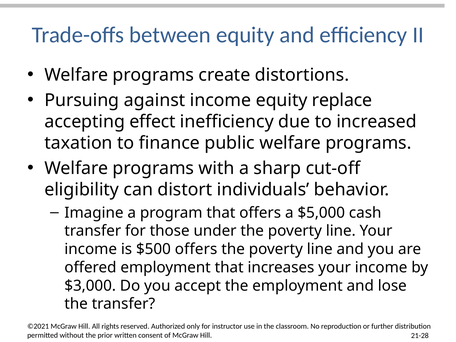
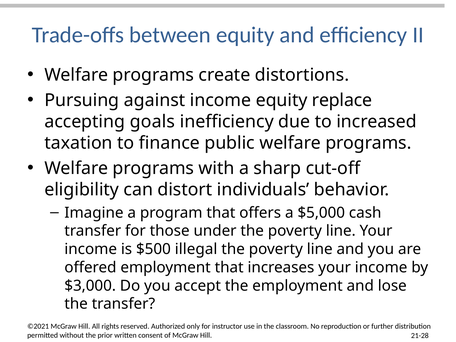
effect: effect -> goals (152, 122)
$500 offers: offers -> illegal (196, 249)
